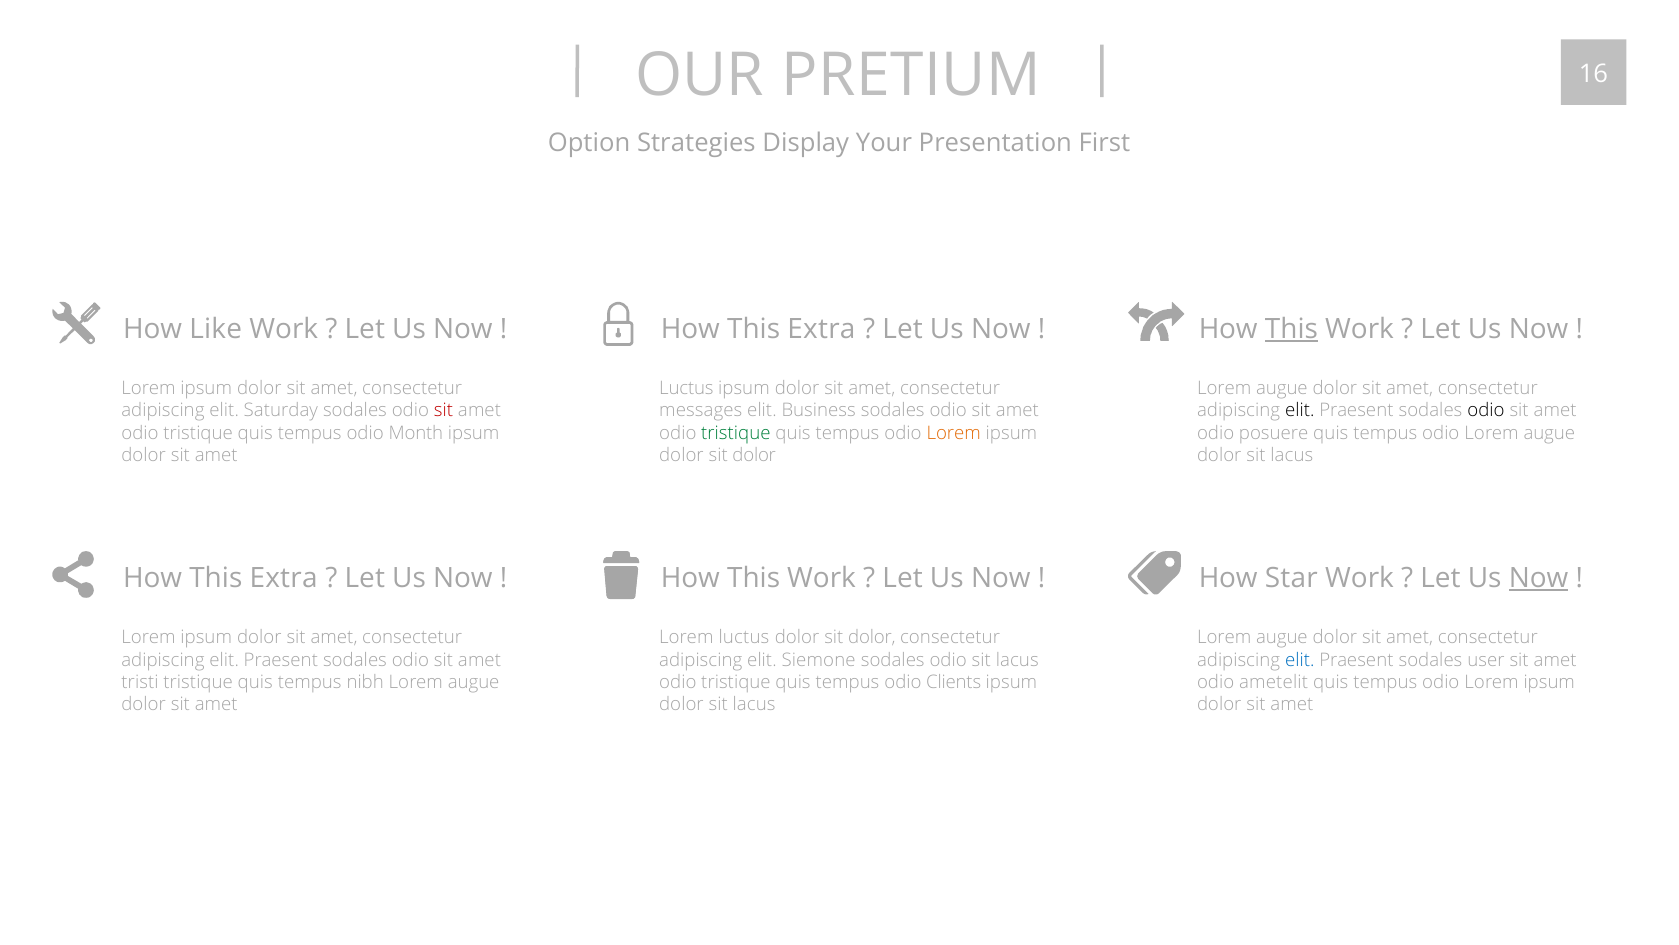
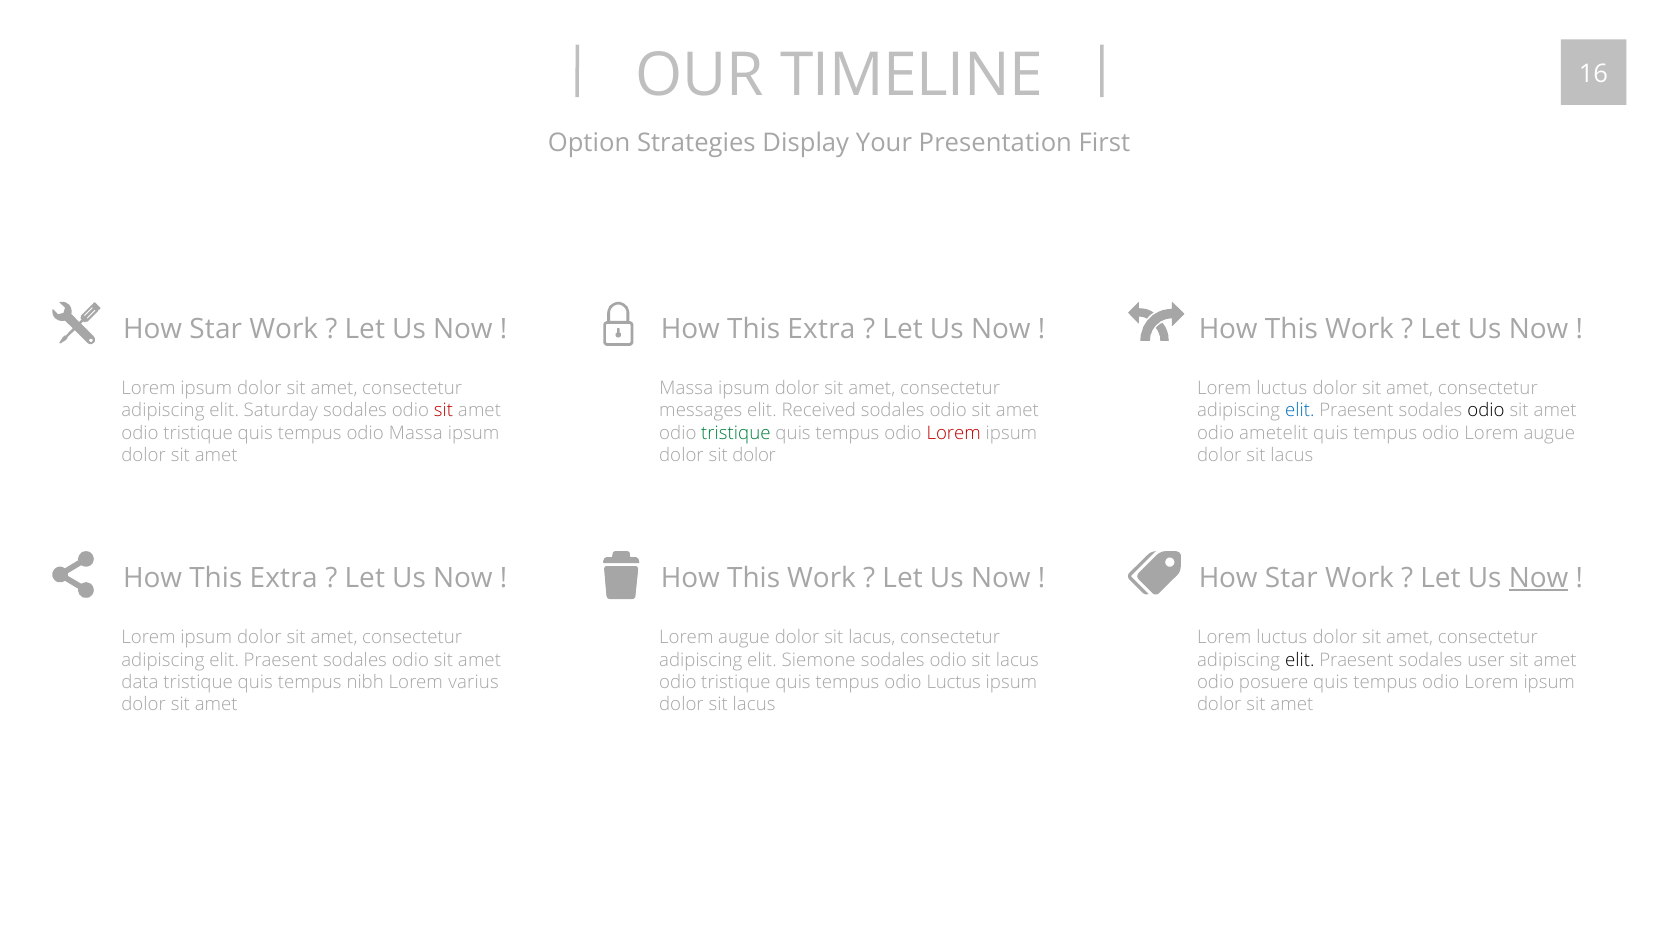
PRETIUM: PRETIUM -> TIMELINE (912, 75)
Like: Like -> Star (216, 329)
This underline: present -> none (1291, 329)
Luctus: Luctus -> Massa (686, 388)
augue: augue -> luctus (1282, 388)
Business: Business -> Received (819, 410)
elit colour: black -> blue (1300, 410)
odio Month: Month -> Massa (416, 433)
Lorem colour: orange -> red (954, 433)
posuere: posuere -> ametelit (1274, 433)
luctus: luctus -> augue (744, 637)
dolor: dolor -> lacus (872, 637)
augue: augue -> luctus (1282, 637)
elit colour: blue -> black (1300, 660)
tristi: tristi -> data (140, 682)
augue: augue -> varius (474, 682)
odio Clients: Clients -> Luctus (954, 682)
ametelit: ametelit -> posuere (1274, 682)
